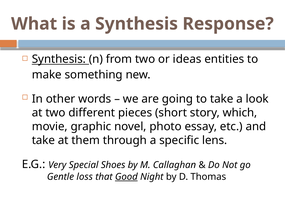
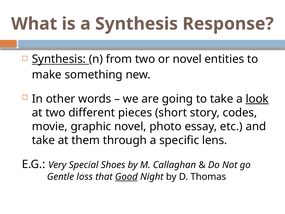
or ideas: ideas -> novel (187, 59)
look underline: none -> present (257, 99)
which: which -> codes (240, 113)
